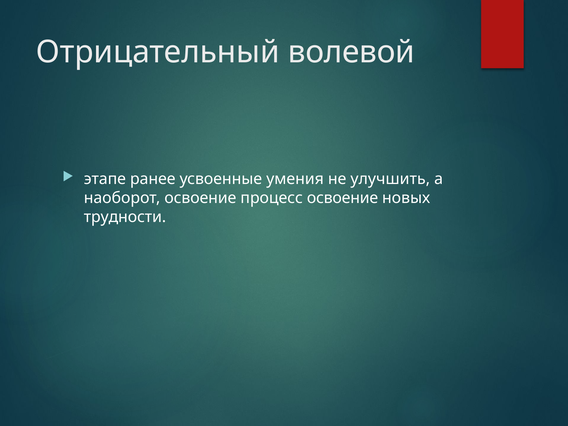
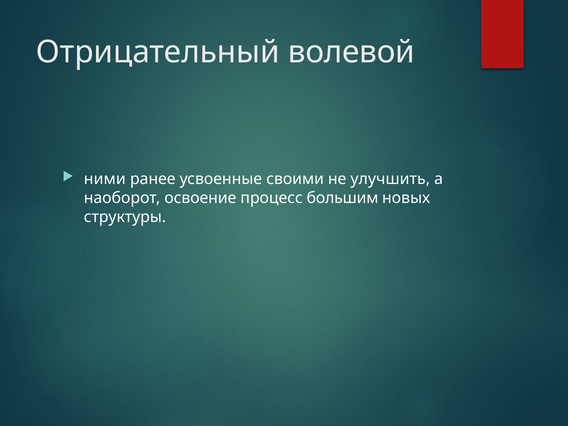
этапе: этапе -> ними (105, 179)
умения: умения -> своими (295, 179)
процесс освоение: освоение -> большим (343, 198)
трудности: трудности -> структуры (125, 217)
